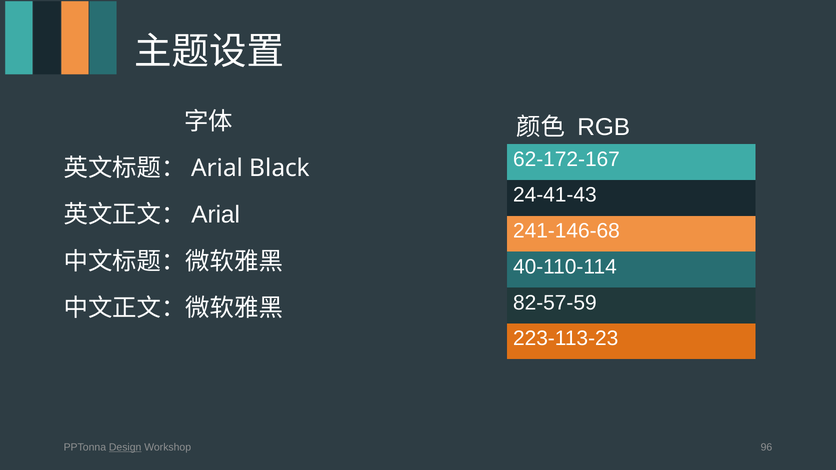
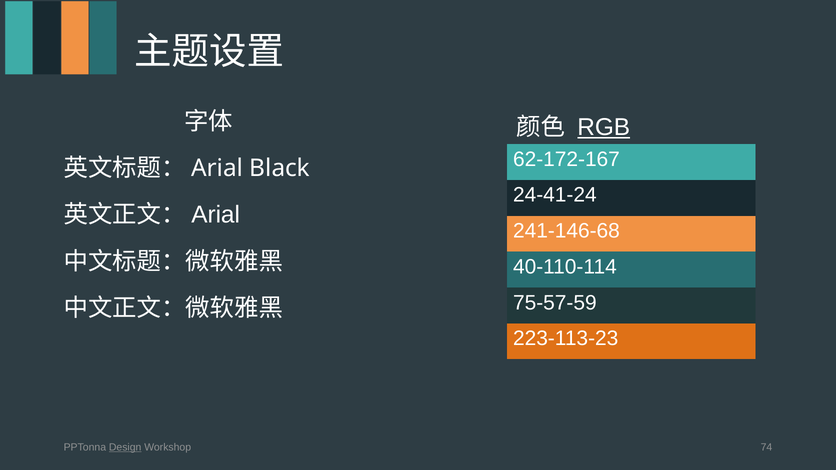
RGB underline: none -> present (604, 127)
24-41-43: 24-41-43 -> 24-41-24 (555, 195)
82-57-59: 82-57-59 -> 75-57-59 (555, 303)
96: 96 -> 74 (766, 448)
